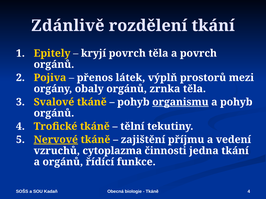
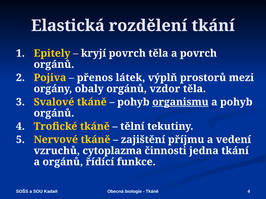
Zdánlivě: Zdánlivě -> Elastická (68, 26)
zrnka: zrnka -> vzdor (165, 89)
Nervové underline: present -> none (56, 140)
